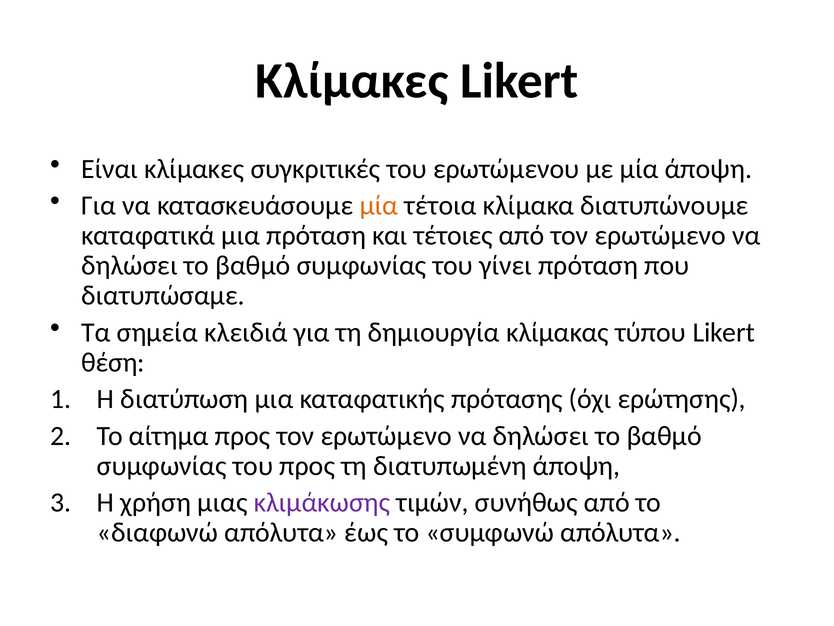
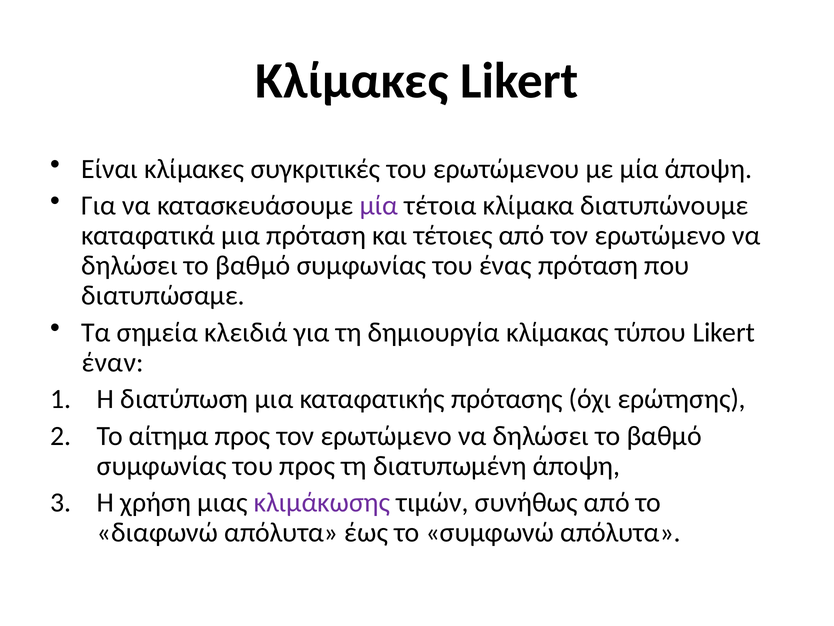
μία colour: orange -> purple (379, 205)
γίνει: γίνει -> ένας (505, 265)
θέση: θέση -> έναν (113, 362)
